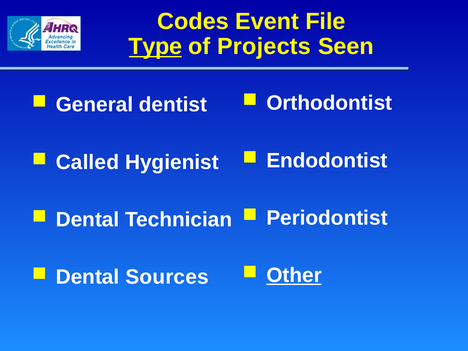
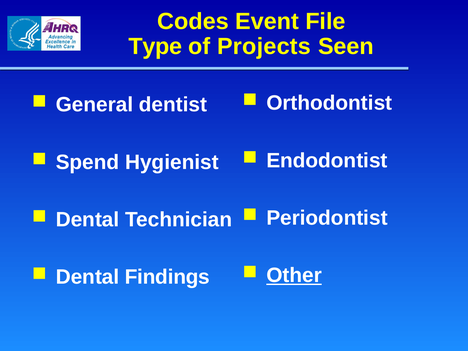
Type underline: present -> none (155, 47)
Called: Called -> Spend (87, 162)
Sources: Sources -> Findings (167, 277)
